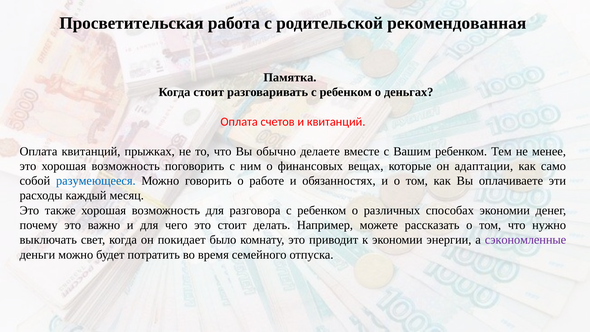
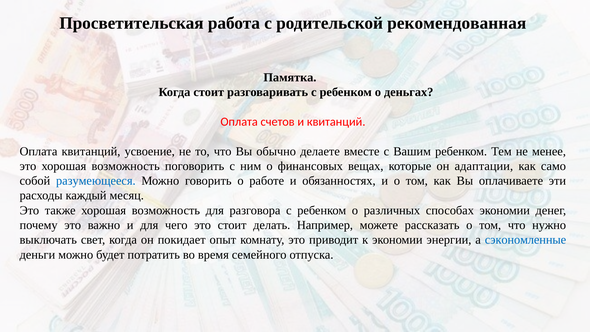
прыжках: прыжках -> усвоение (150, 151)
было: было -> опыт (223, 240)
сэкономленные colour: purple -> blue (525, 240)
